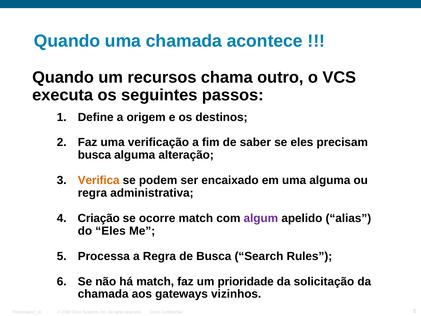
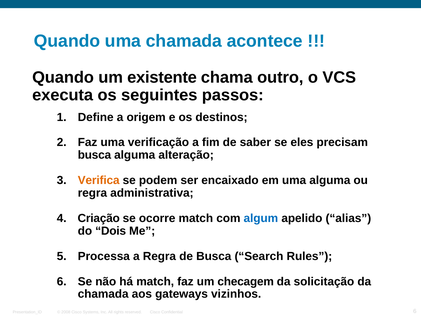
recursos: recursos -> existente (162, 77)
algum colour: purple -> blue (261, 218)
do Eles: Eles -> Dois (111, 231)
prioridade: prioridade -> checagem (246, 281)
